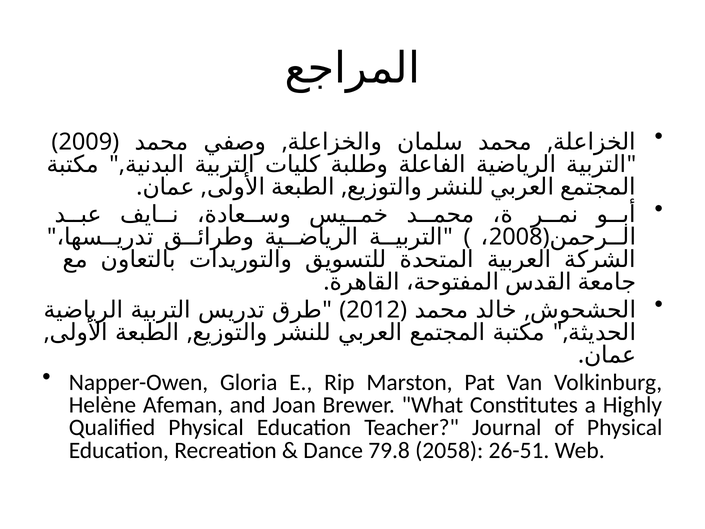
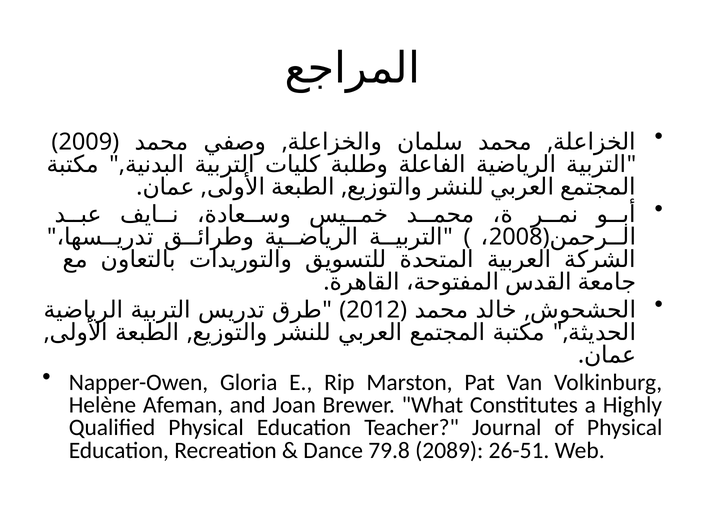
2058: 2058 -> 2089 (449, 450)
